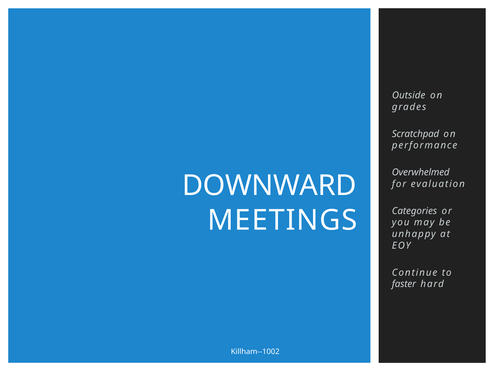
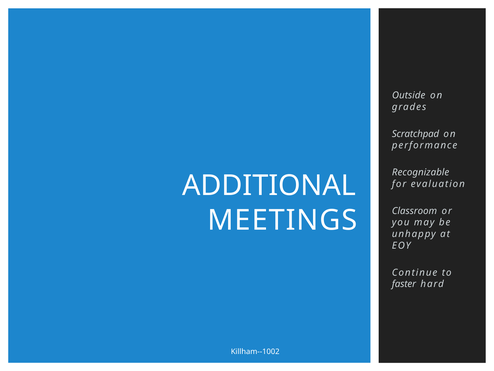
Overwhelmed: Overwhelmed -> Recognizable (421, 172)
DOWNWARD: DOWNWARD -> ADDITIONAL (269, 185)
Categories: Categories -> Classroom (414, 211)
